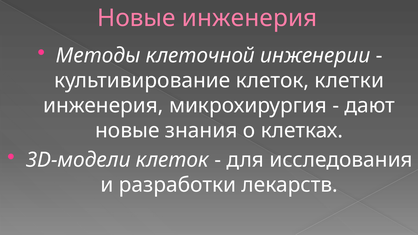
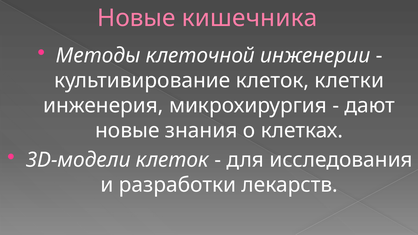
Новые инженерия: инженерия -> кишечника (250, 18)
